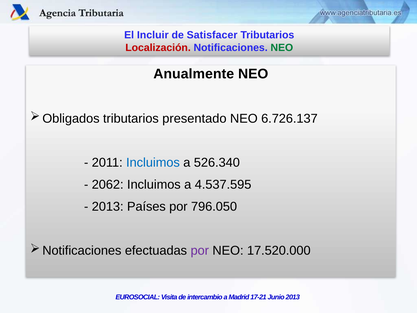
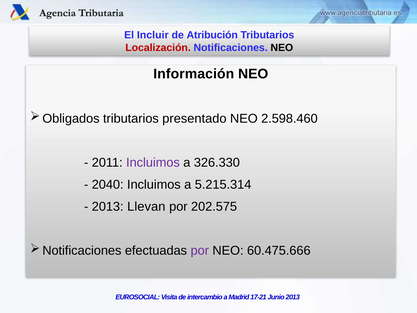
Satisfacer: Satisfacer -> Atribución (212, 35)
NEO colour: green -> black (282, 48)
Anualmente: Anualmente -> Información (194, 74)
6.726.137: 6.726.137 -> 2.598.460 (289, 118)
Incluimos colour: blue -> purple (153, 162)
526.340: 526.340 -> 326.330 (217, 162)
2062: 2062 -> 2040 (108, 184)
4.537.595: 4.537.595 -> 5.215.314 (223, 184)
Países: Países -> Llevan (146, 206)
796.050: 796.050 -> 202.575 (214, 206)
17.520.000: 17.520.000 -> 60.475.666 (279, 250)
